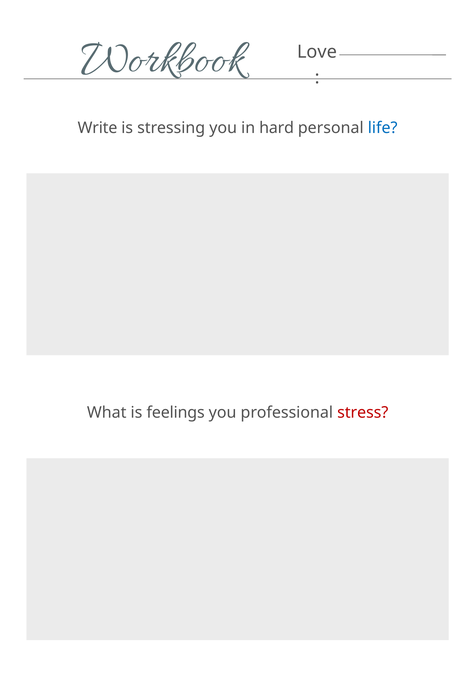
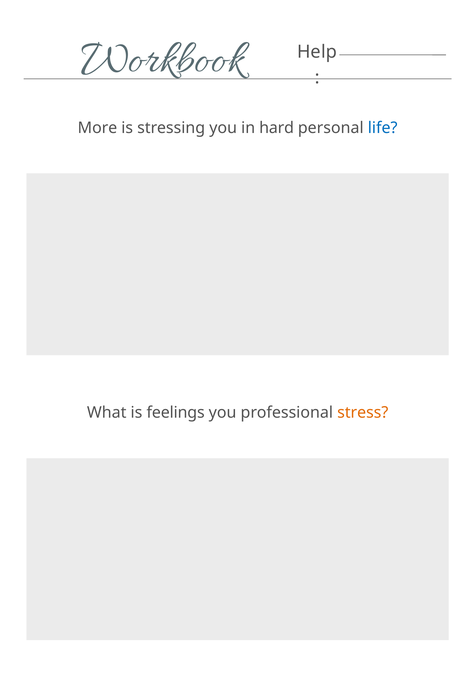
Love: Love -> Help (317, 52)
Write: Write -> More (97, 128)
stress colour: red -> orange (363, 412)
